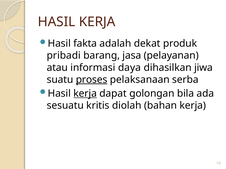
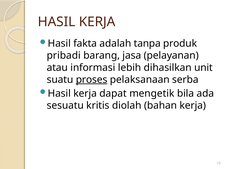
dekat: dekat -> tanpa (147, 44)
daya: daya -> lebih (130, 68)
jiwa: jiwa -> unit (203, 68)
kerja underline: present -> none (85, 94)
golongan: golongan -> mengetik (152, 94)
